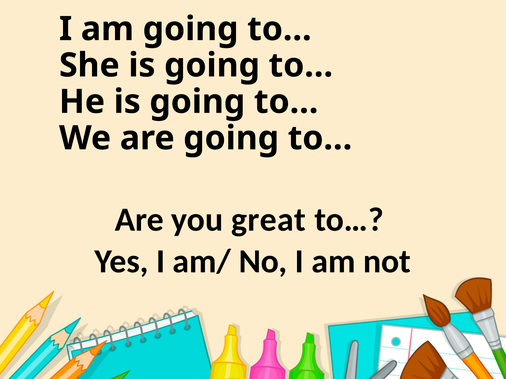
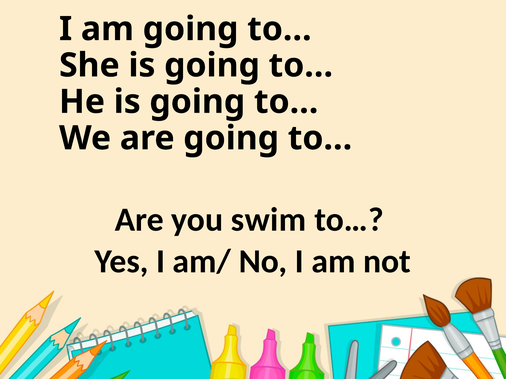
grеat: grеat -> swim (269, 220)
